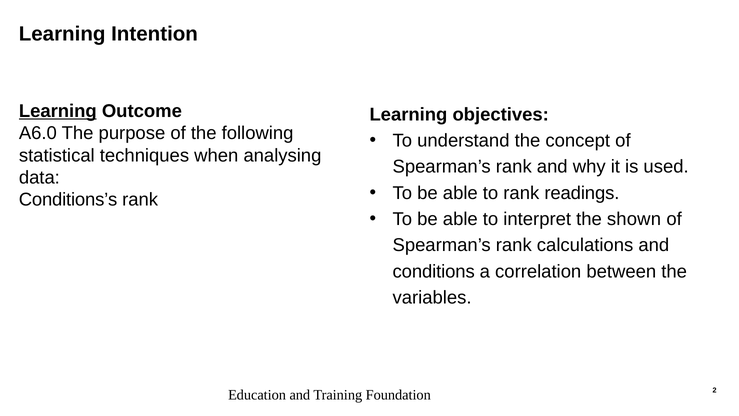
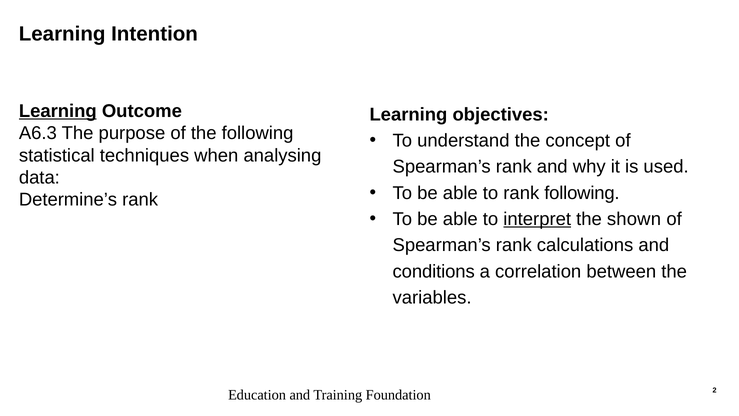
A6.0: A6.0 -> A6.3 (38, 133)
rank readings: readings -> following (582, 193)
Conditions’s: Conditions’s -> Determine’s (68, 200)
interpret underline: none -> present (537, 219)
